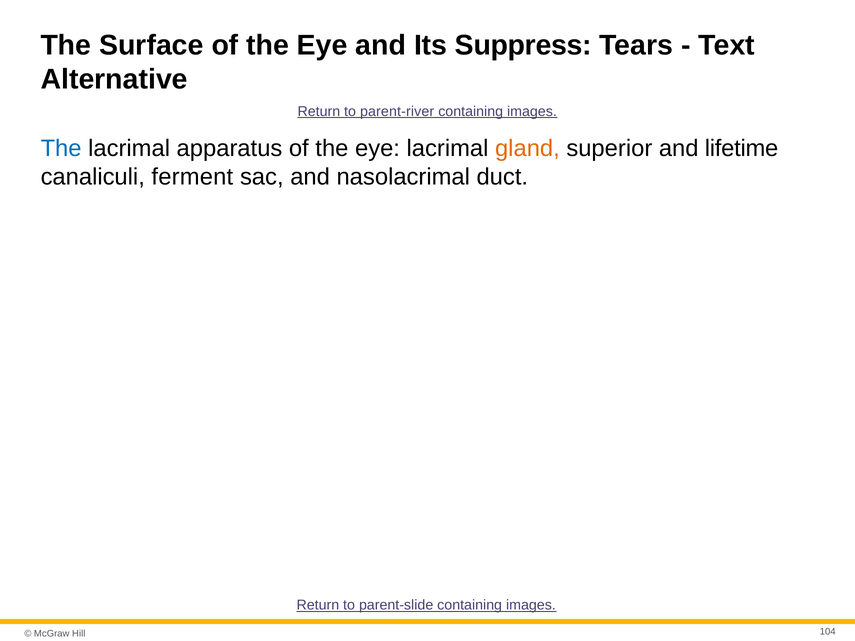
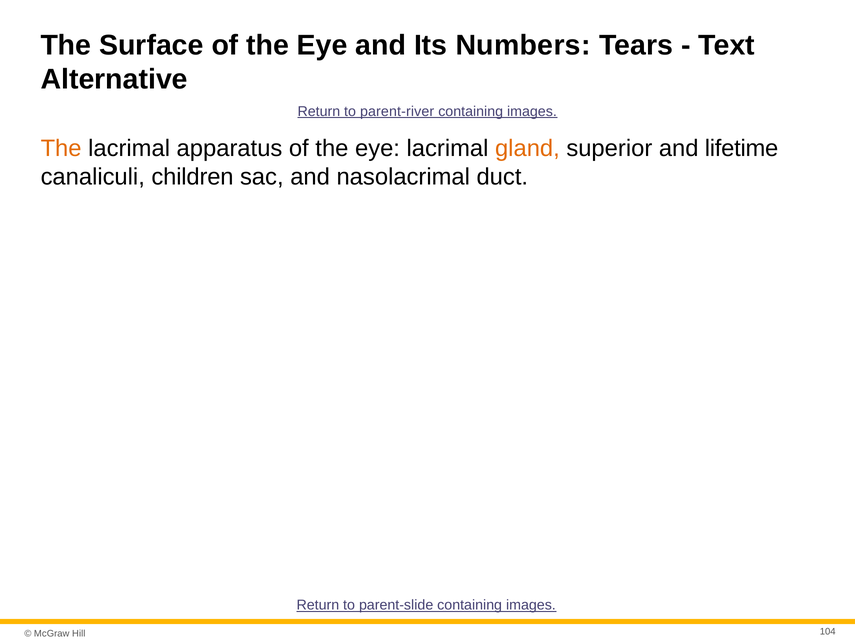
Suppress: Suppress -> Numbers (523, 45)
The colour: blue -> orange (61, 148)
ferment: ferment -> children (193, 177)
